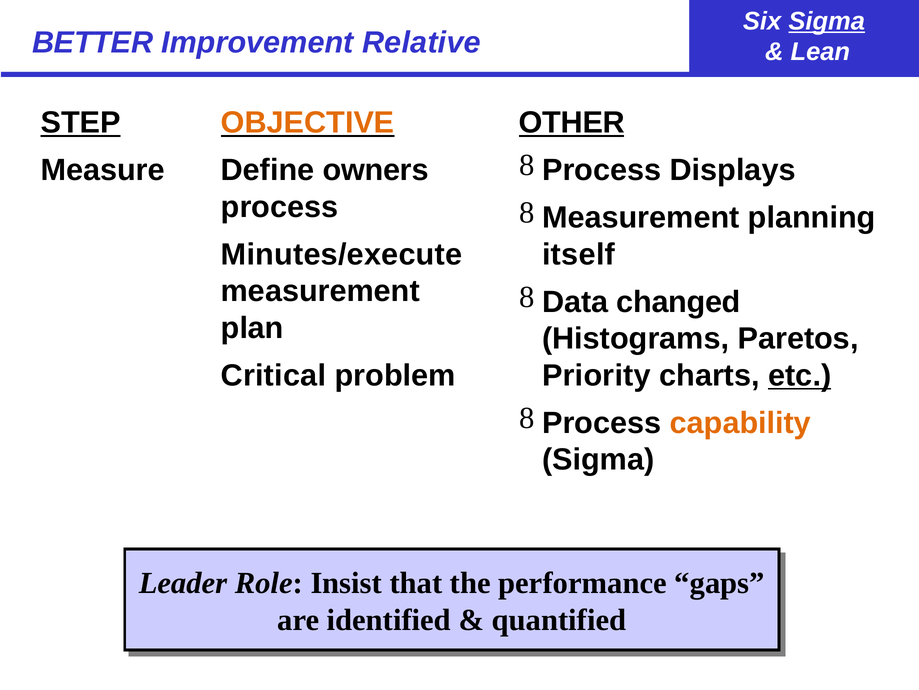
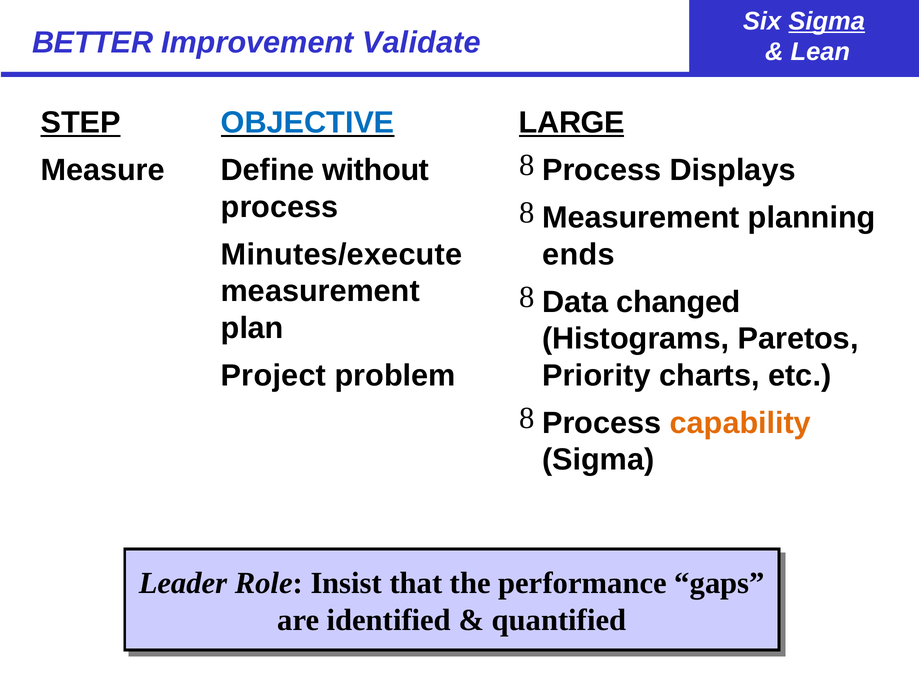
Relative: Relative -> Validate (421, 42)
OBJECTIVE colour: orange -> blue (308, 122)
OTHER: OTHER -> LARGE (572, 122)
owners: owners -> without (376, 170)
itself: itself -> ends (579, 254)
Critical: Critical -> Project (273, 375)
etc underline: present -> none (800, 375)
